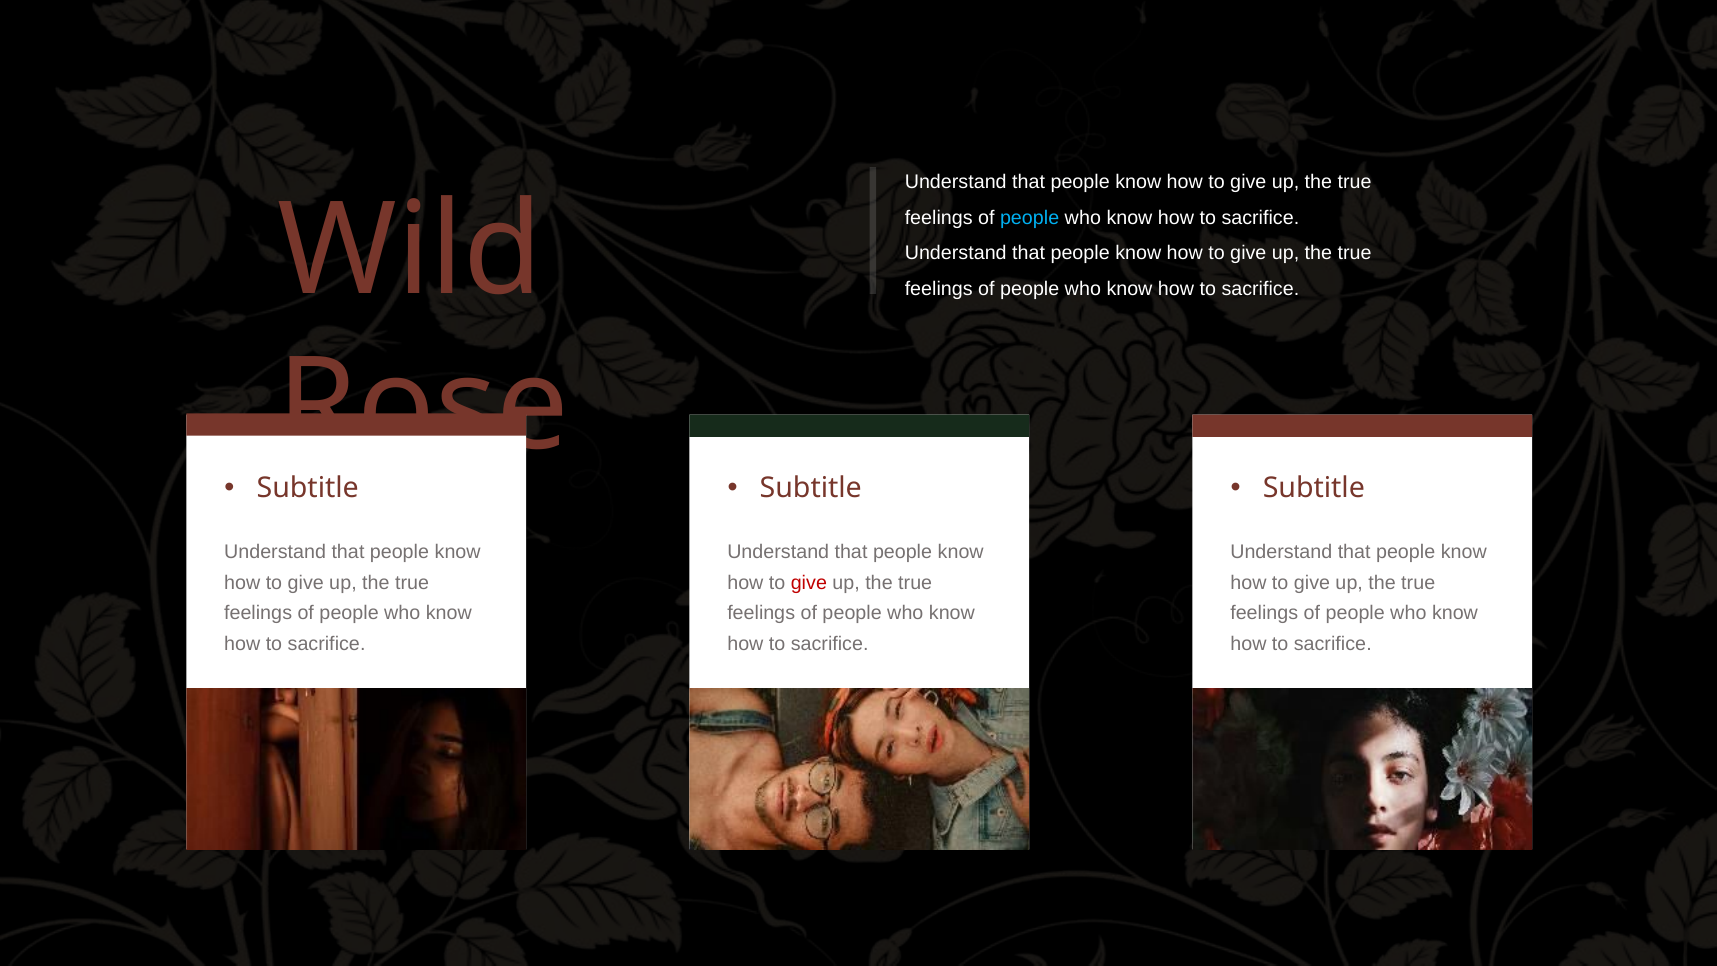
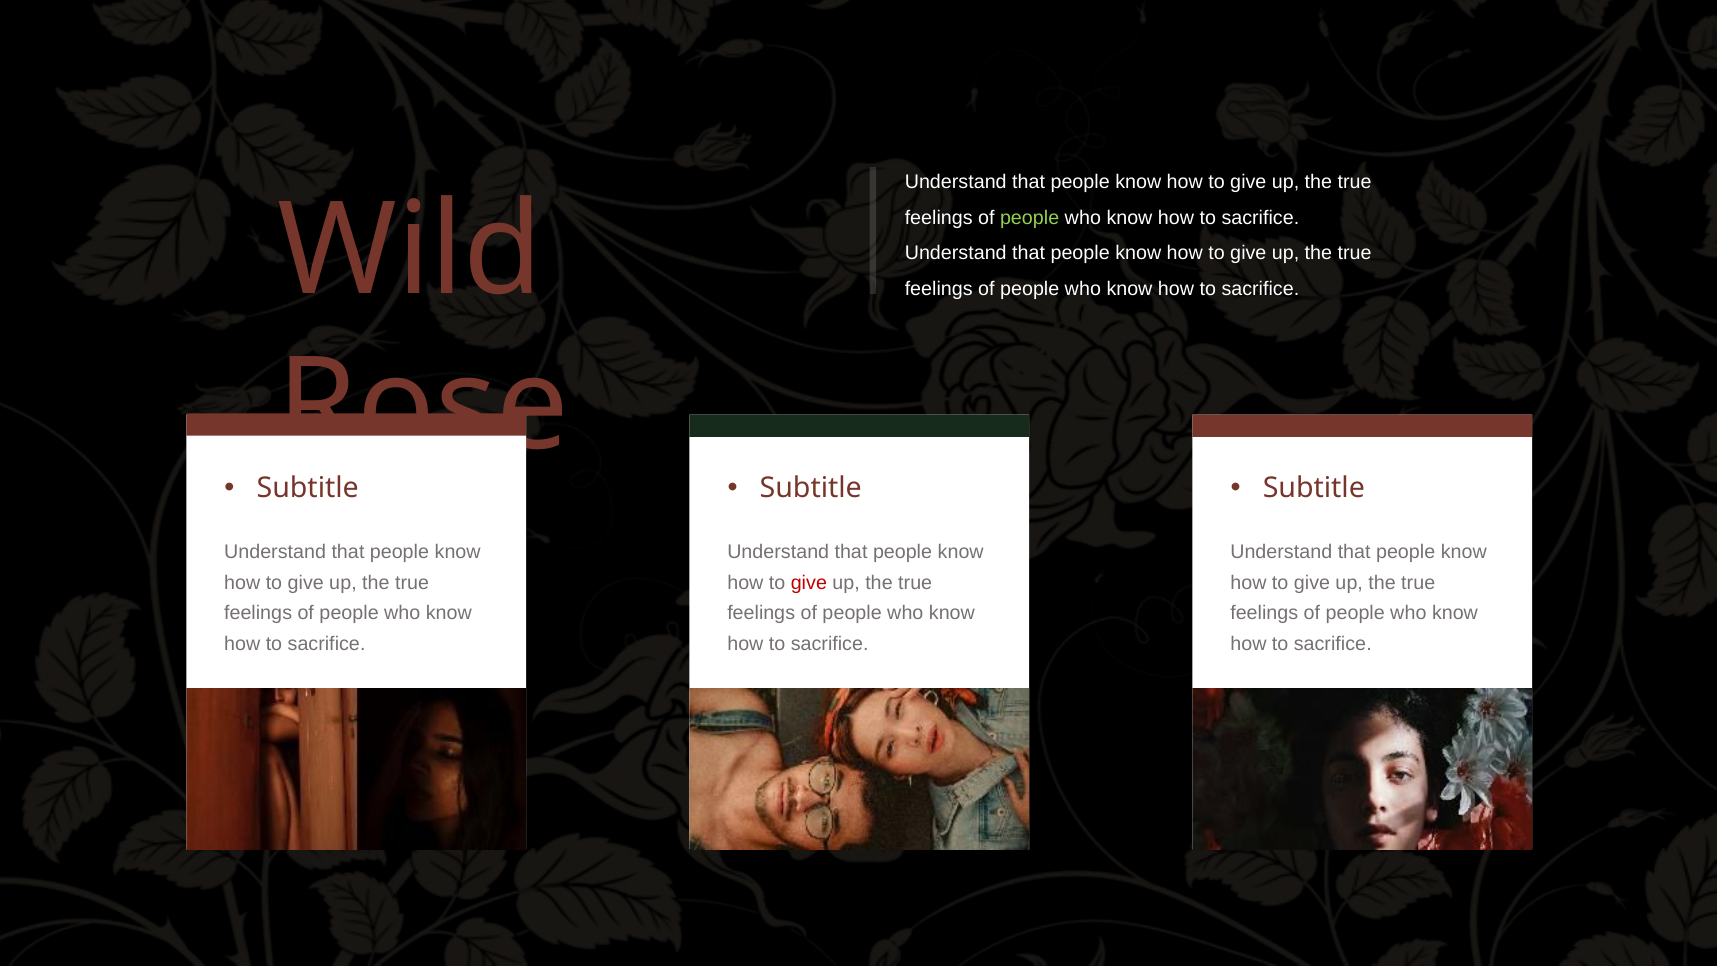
people colour: light blue -> light green (1030, 218)
